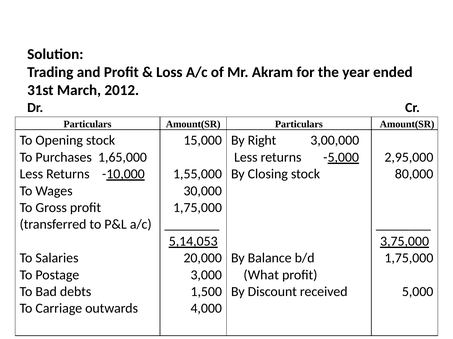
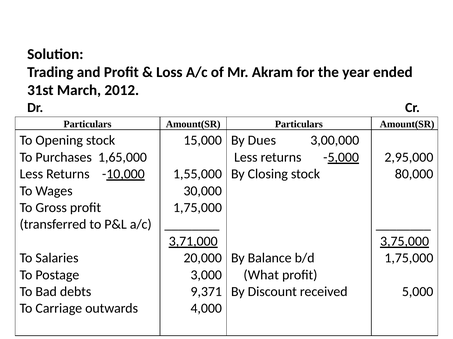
Right: Right -> Dues (262, 141)
5,14,053: 5,14,053 -> 3,71,000 (193, 242)
1,500: 1,500 -> 9,371 (206, 292)
